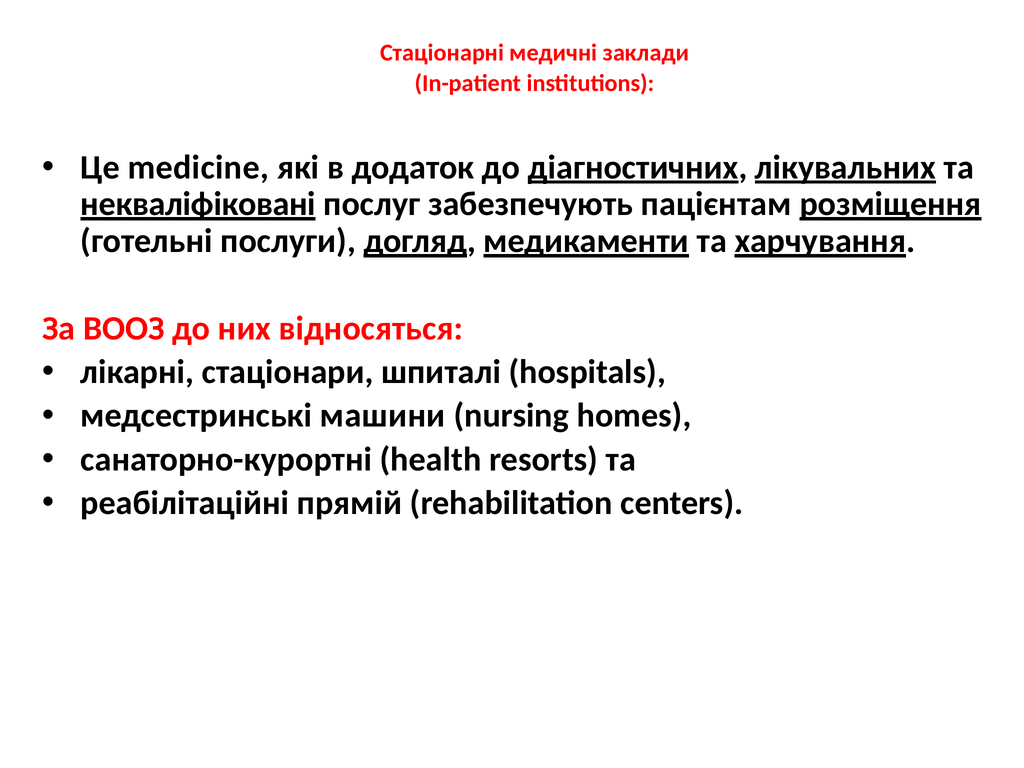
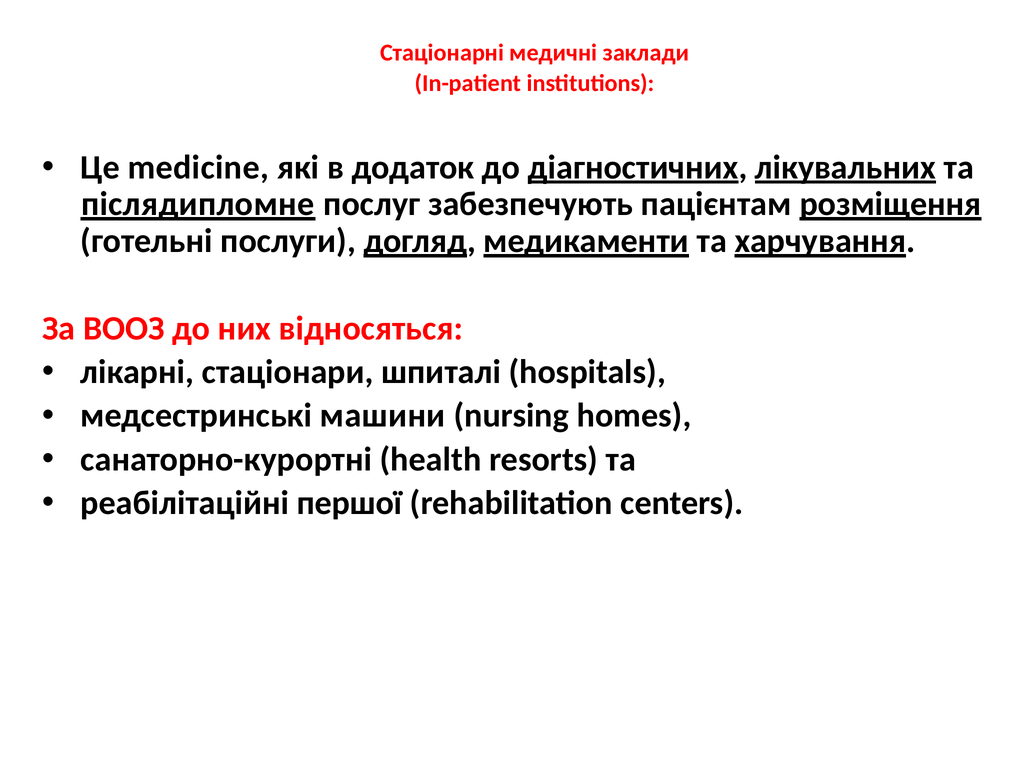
некваліфіковані: некваліфіковані -> післядипломне (198, 204)
прямій: прямій -> першої (350, 503)
